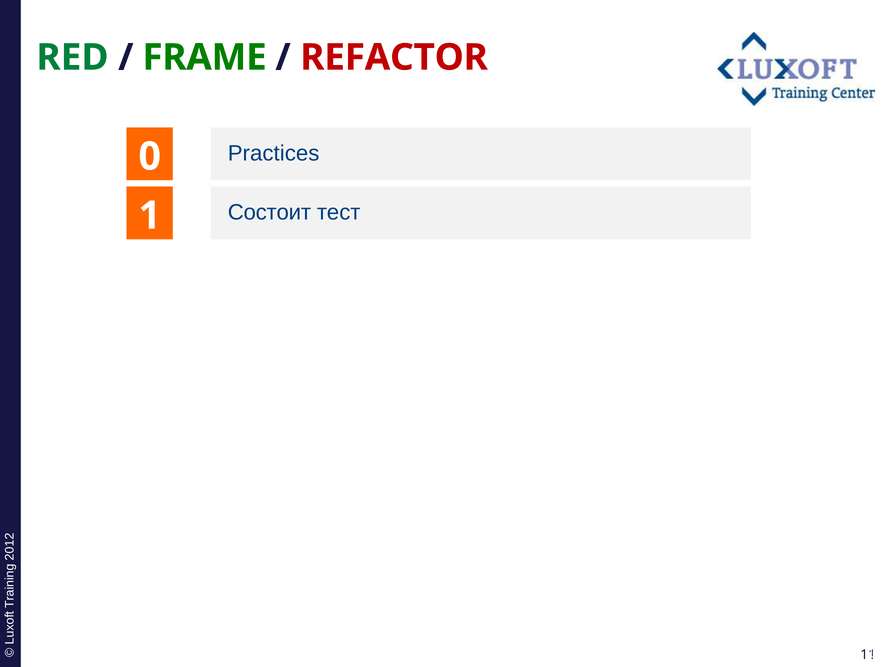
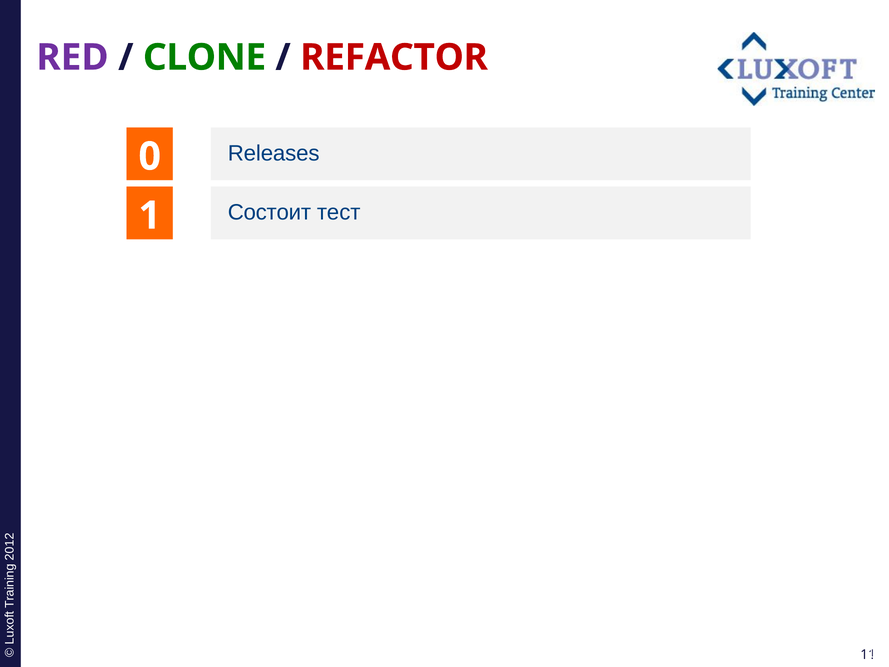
RED colour: green -> purple (72, 57)
FRAME: FRAME -> CLONE (205, 57)
Practices: Practices -> Releases (274, 153)
